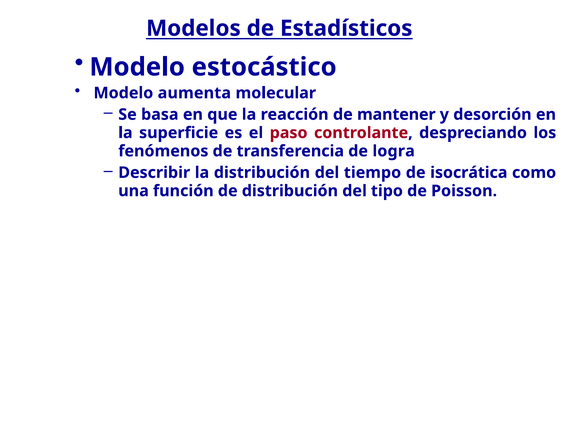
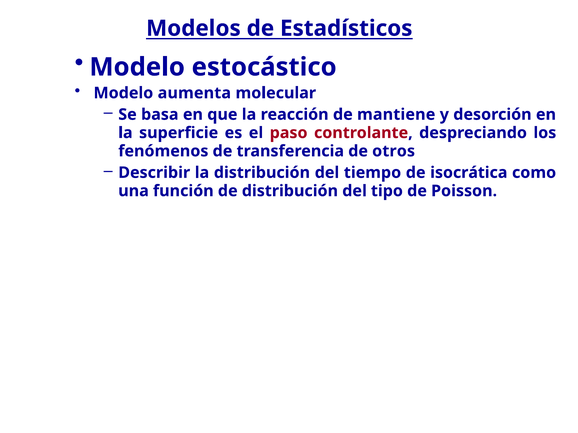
mantener: mantener -> mantiene (396, 115)
logra: logra -> otros (394, 151)
